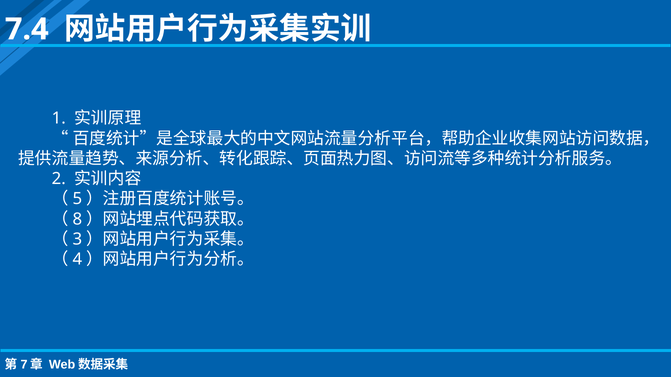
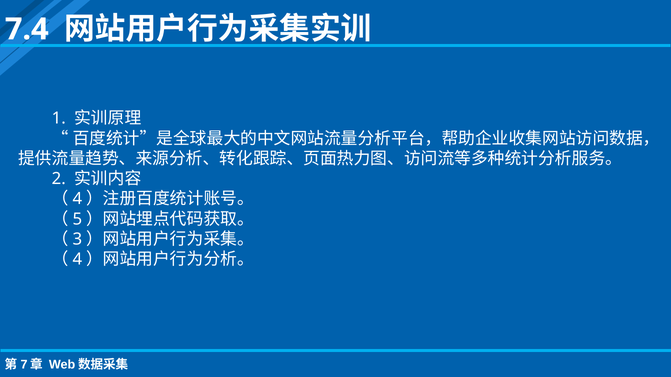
5: 5 -> 4 (77, 199)
8: 8 -> 5 (77, 219)
